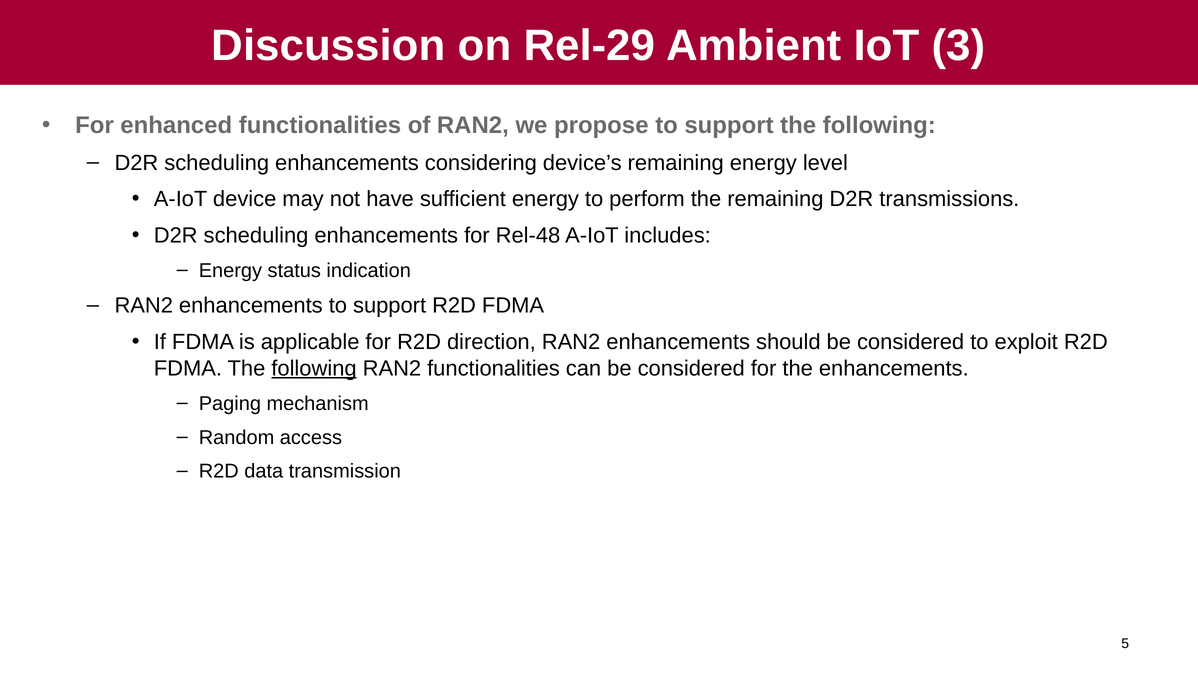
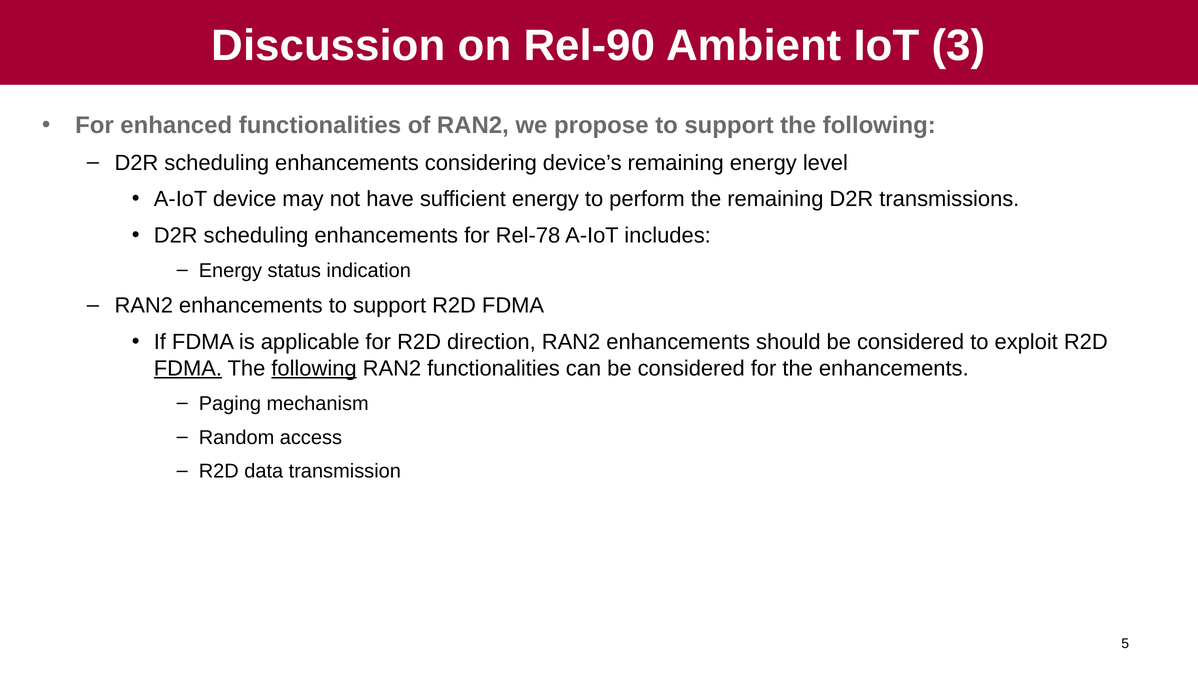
Rel-29: Rel-29 -> Rel-90 (589, 46)
Rel-48: Rel-48 -> Rel-78 (528, 235)
FDMA underline: none -> present (188, 368)
